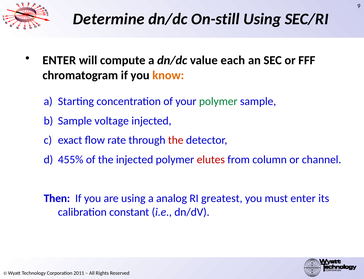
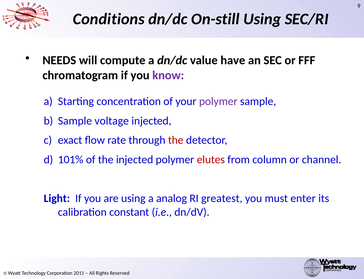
Determine: Determine -> Conditions (109, 19)
ENTER: ENTER -> NEEDS (59, 60)
each: each -> have (233, 60)
know colour: orange -> purple (168, 75)
polymer colour: green -> purple (218, 101)
455%: 455% -> 101% (71, 159)
Then: Then -> Light (57, 198)
